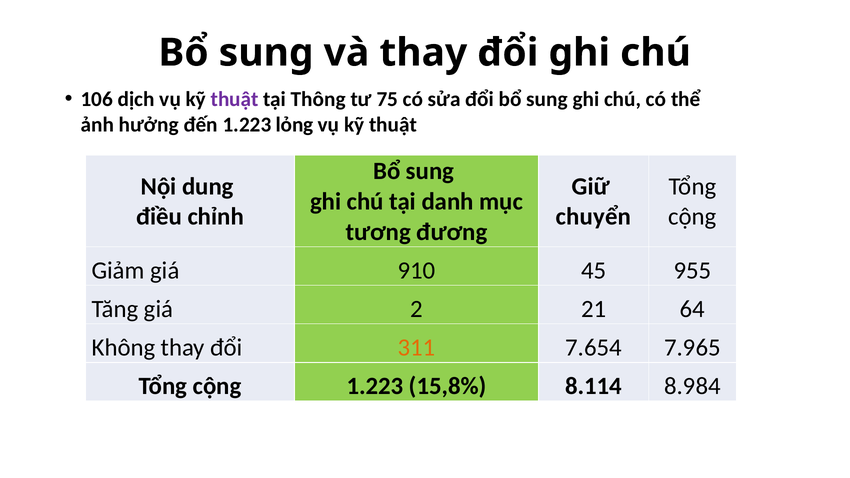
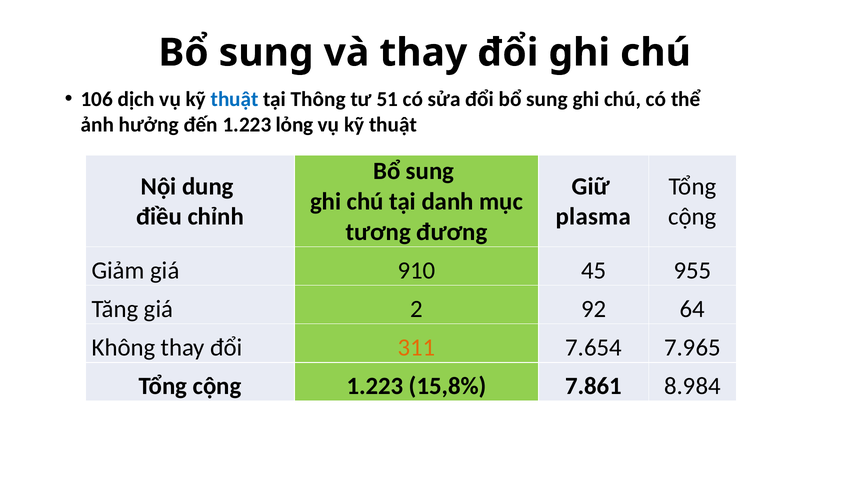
thuật colour: purple -> blue (235, 99)
75: 75 -> 51 (387, 99)
chuyển: chuyển -> plasma (593, 217)
21: 21 -> 92 (594, 309)
8.114: 8.114 -> 7.861 (594, 386)
